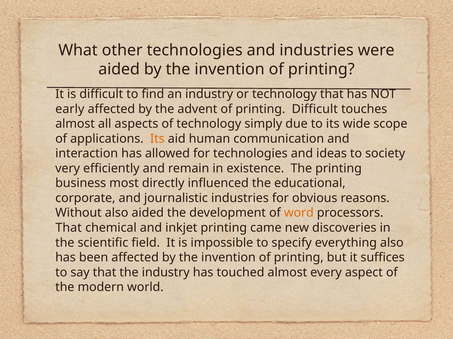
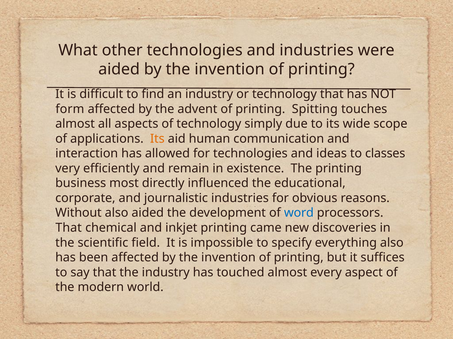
early: early -> form (70, 109)
printing Difficult: Difficult -> Spitting (315, 109)
society: society -> classes (385, 154)
word colour: orange -> blue (299, 213)
